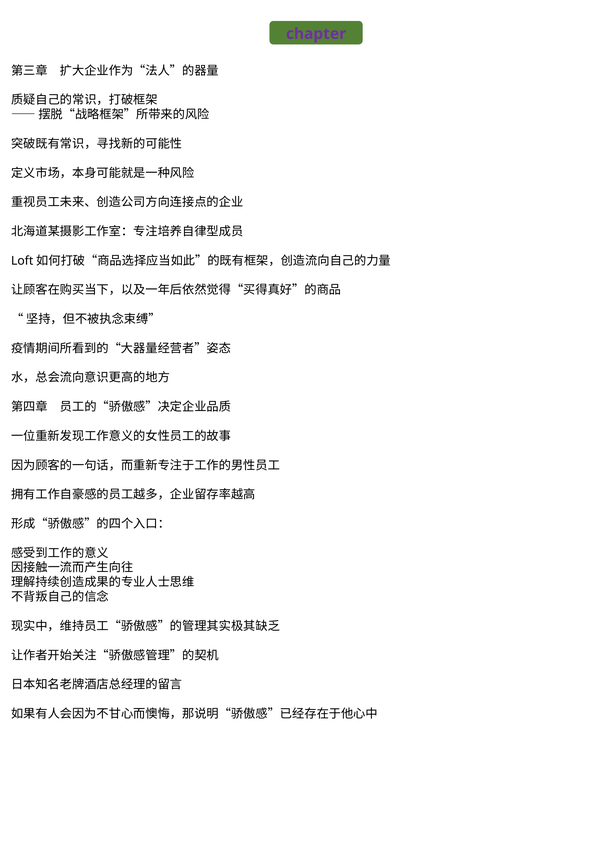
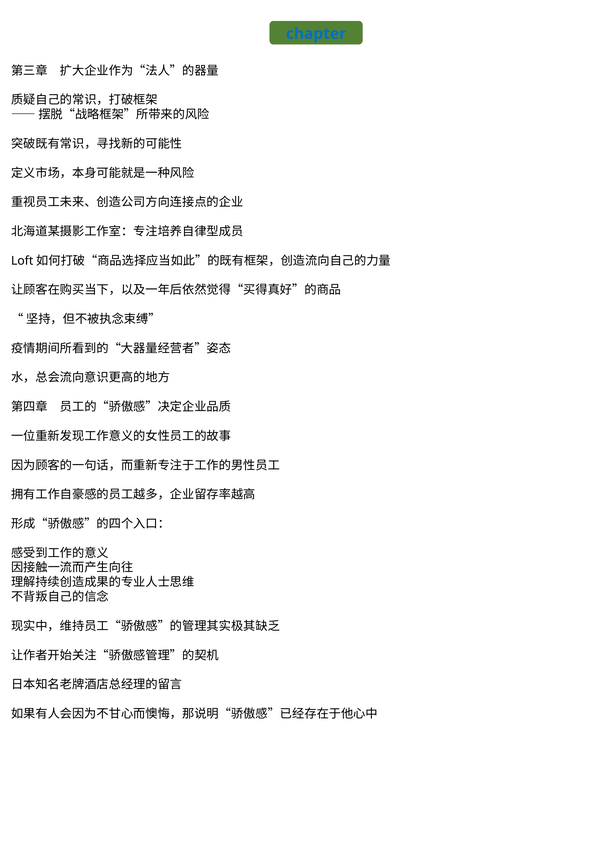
chapter colour: purple -> blue (316, 34)
